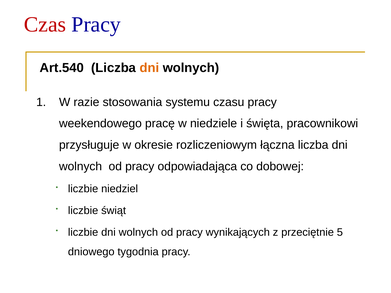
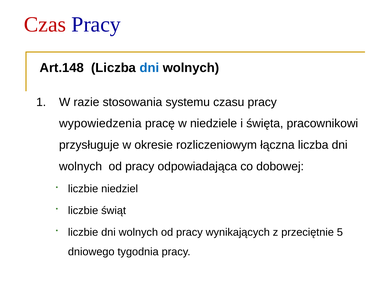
Art.540: Art.540 -> Art.148 (62, 68)
dni colour: orange -> blue (149, 68)
weekendowego: weekendowego -> wypowiedzenia (100, 124)
